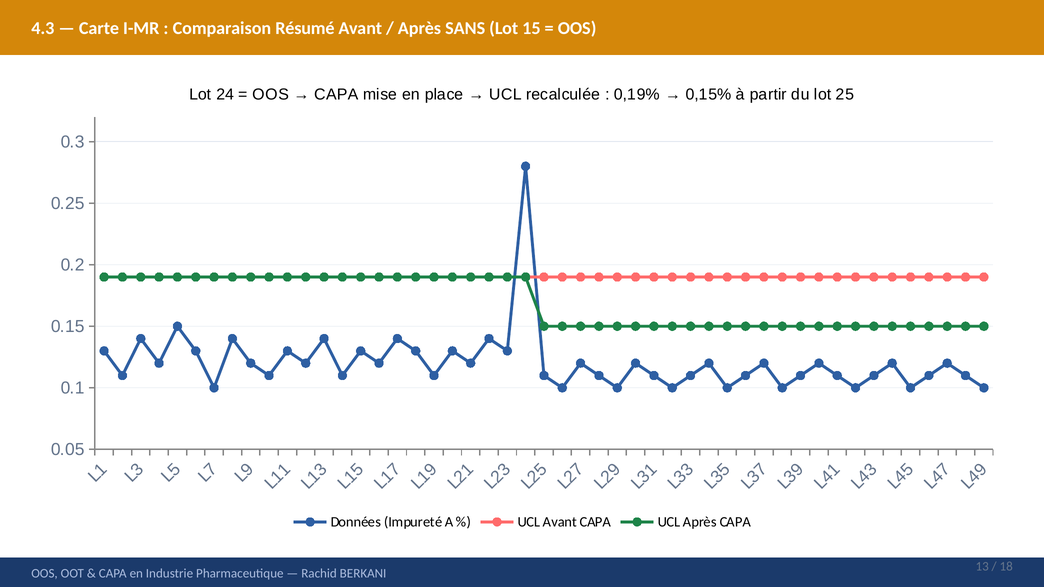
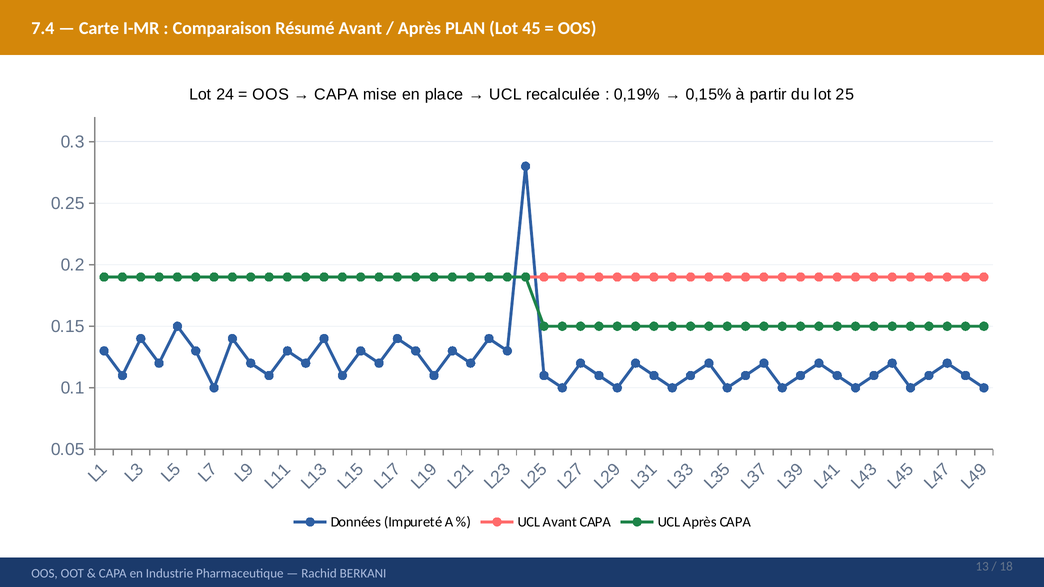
4.3: 4.3 -> 7.4 (43, 28)
SANS: SANS -> PLAN (465, 28)
15: 15 -> 45 (531, 28)
